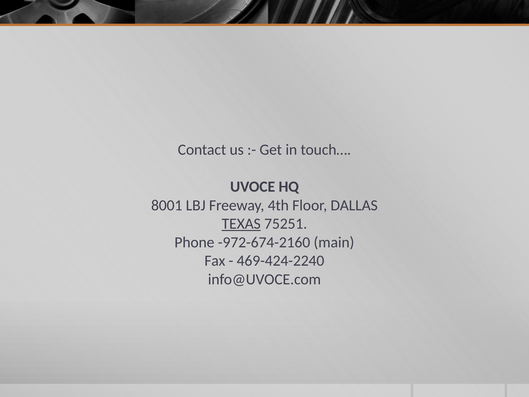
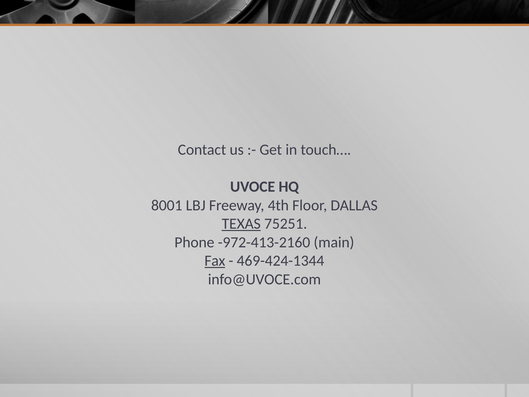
-972-674-2160: -972-674-2160 -> -972-413-2160 (264, 242)
Fax underline: none -> present (215, 261)
469-424-2240: 469-424-2240 -> 469-424-1344 (281, 261)
